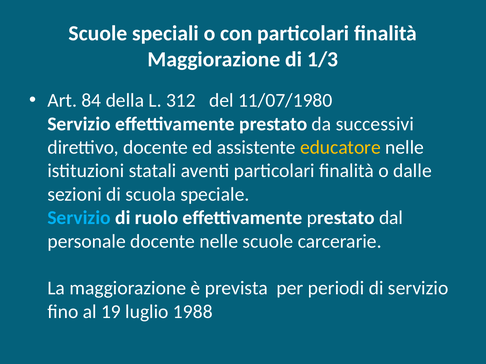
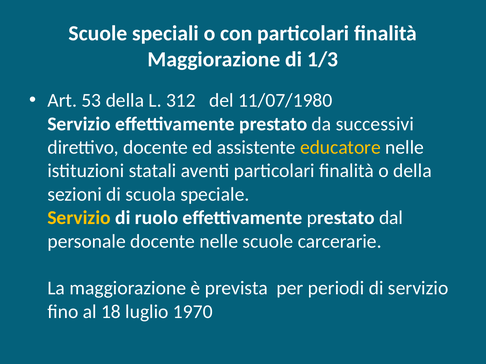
84: 84 -> 53 (91, 101)
o dalle: dalle -> della (412, 171)
Servizio colour: light blue -> yellow (79, 218)
19: 19 -> 18 (111, 312)
1988: 1988 -> 1970 (193, 312)
